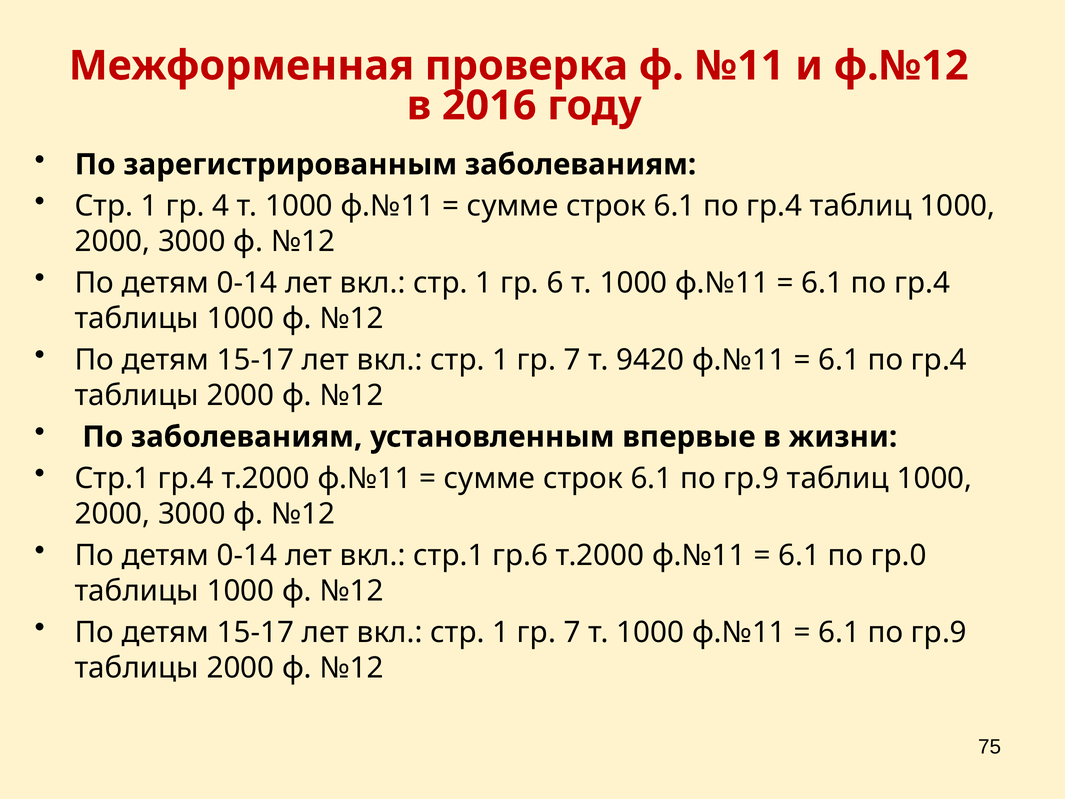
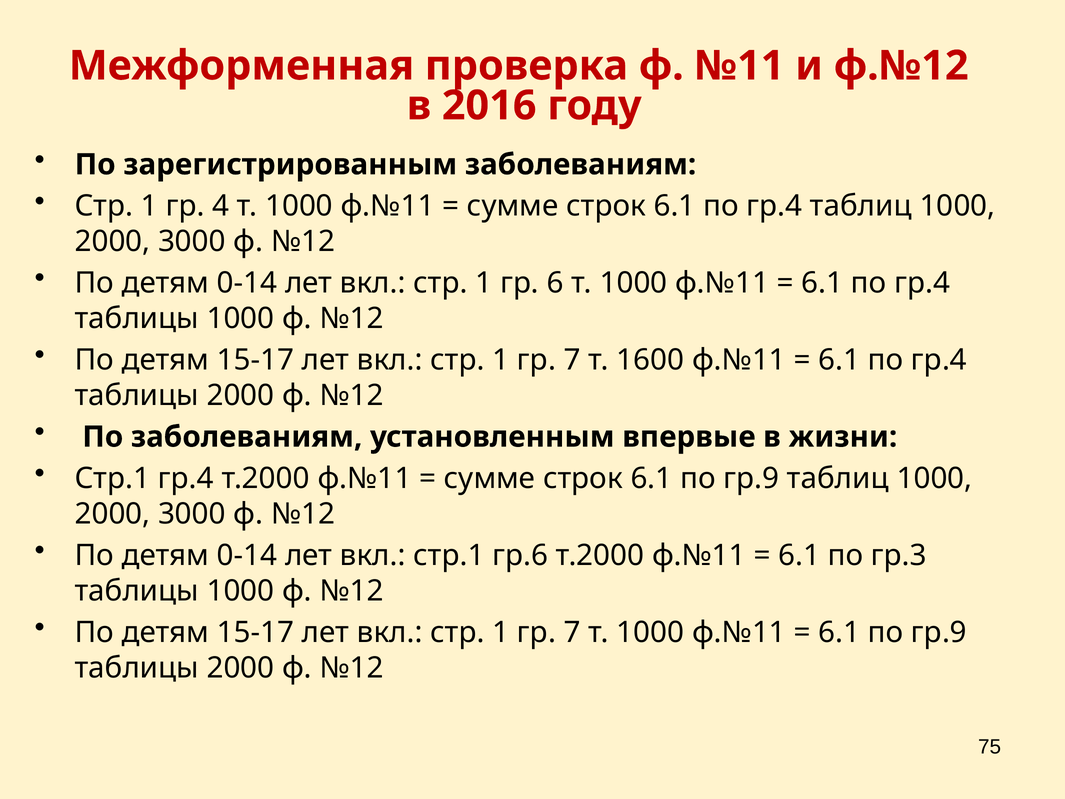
9420: 9420 -> 1600 (650, 360)
гр.0: гр.0 -> гр.3 (899, 555)
